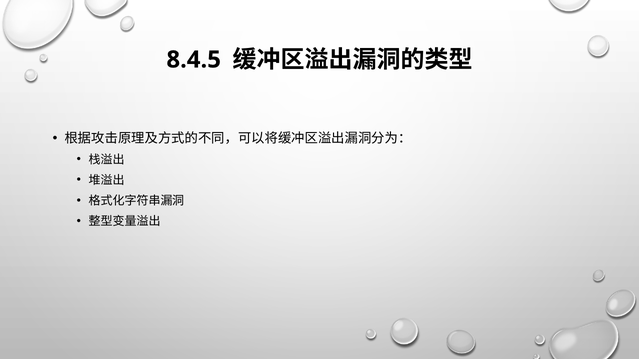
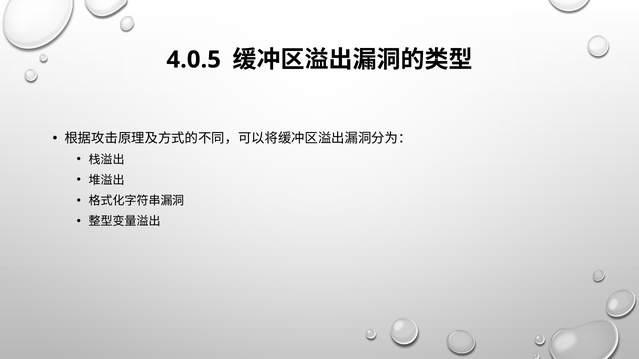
8.4.5: 8.4.5 -> 4.0.5 (194, 60)
